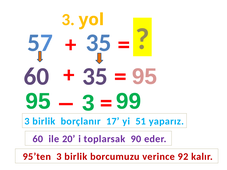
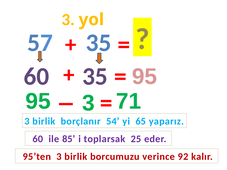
99: 99 -> 71 (129, 101)
17: 17 -> 54 (113, 121)
51: 51 -> 65 (141, 121)
20: 20 -> 85 (69, 139)
90: 90 -> 25 (136, 139)
